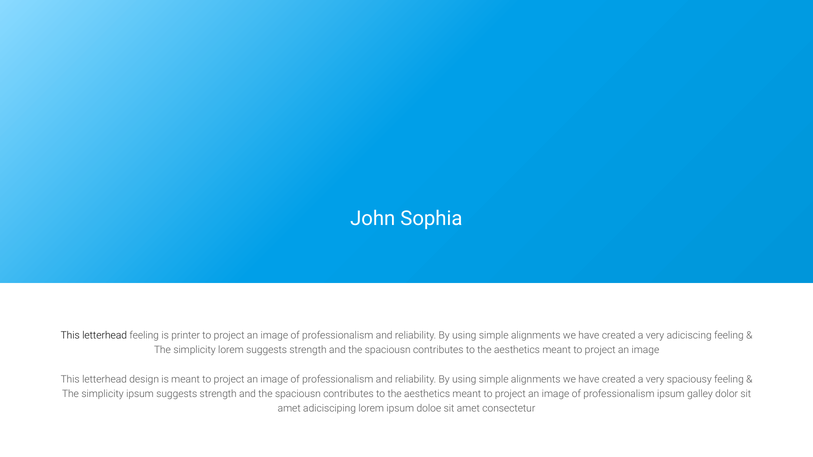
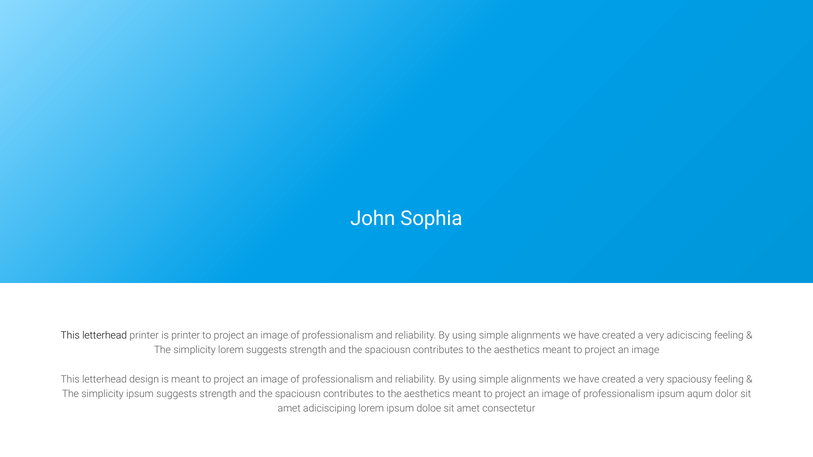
letterhead feeling: feeling -> printer (144, 335)
galley: galley -> aqum (700, 394)
